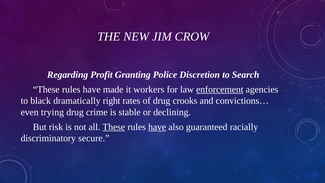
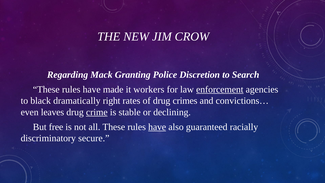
Profit: Profit -> Mack (101, 75)
crooks: crooks -> crimes (185, 101)
trying: trying -> leaves (53, 112)
crime underline: none -> present (97, 112)
risk: risk -> free (56, 127)
These underline: present -> none (114, 127)
